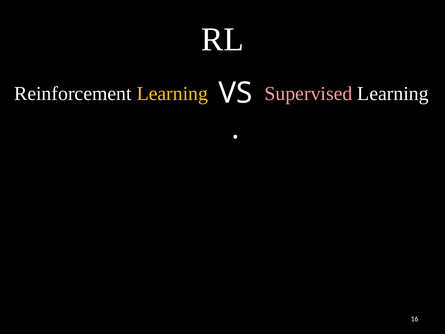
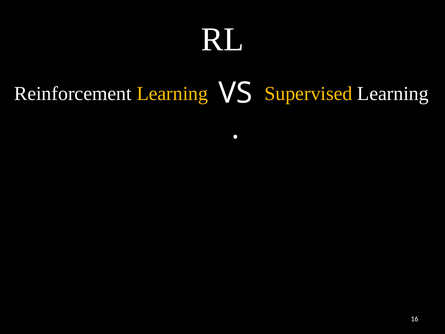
Supervised colour: pink -> yellow (308, 94)
